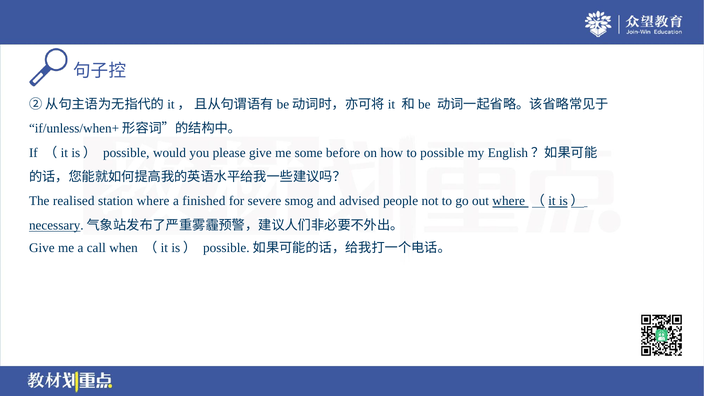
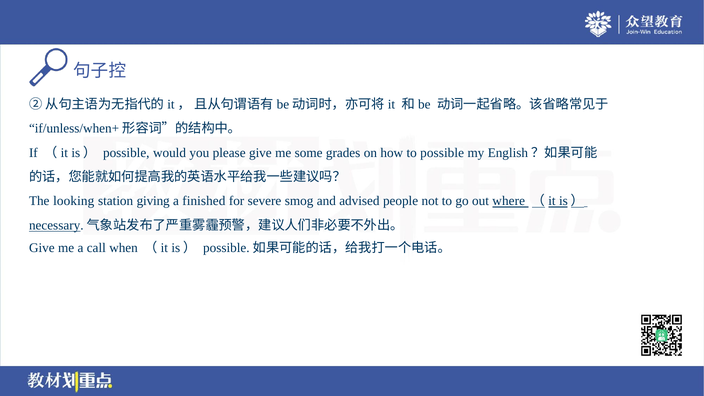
before: before -> grades (343, 153)
realised: realised -> looking (74, 201)
station where: where -> giving (153, 201)
